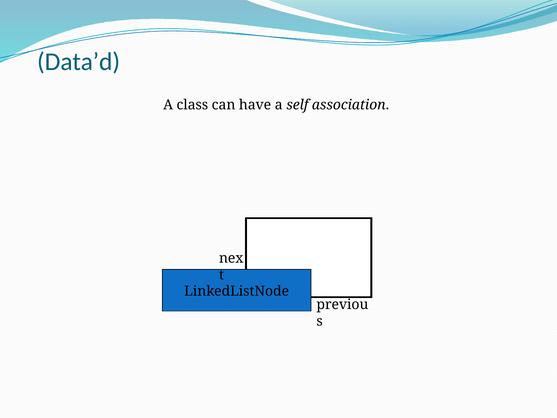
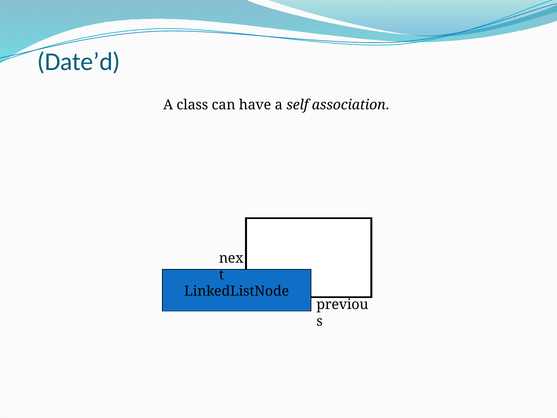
Data’d: Data’d -> Date’d (79, 62)
